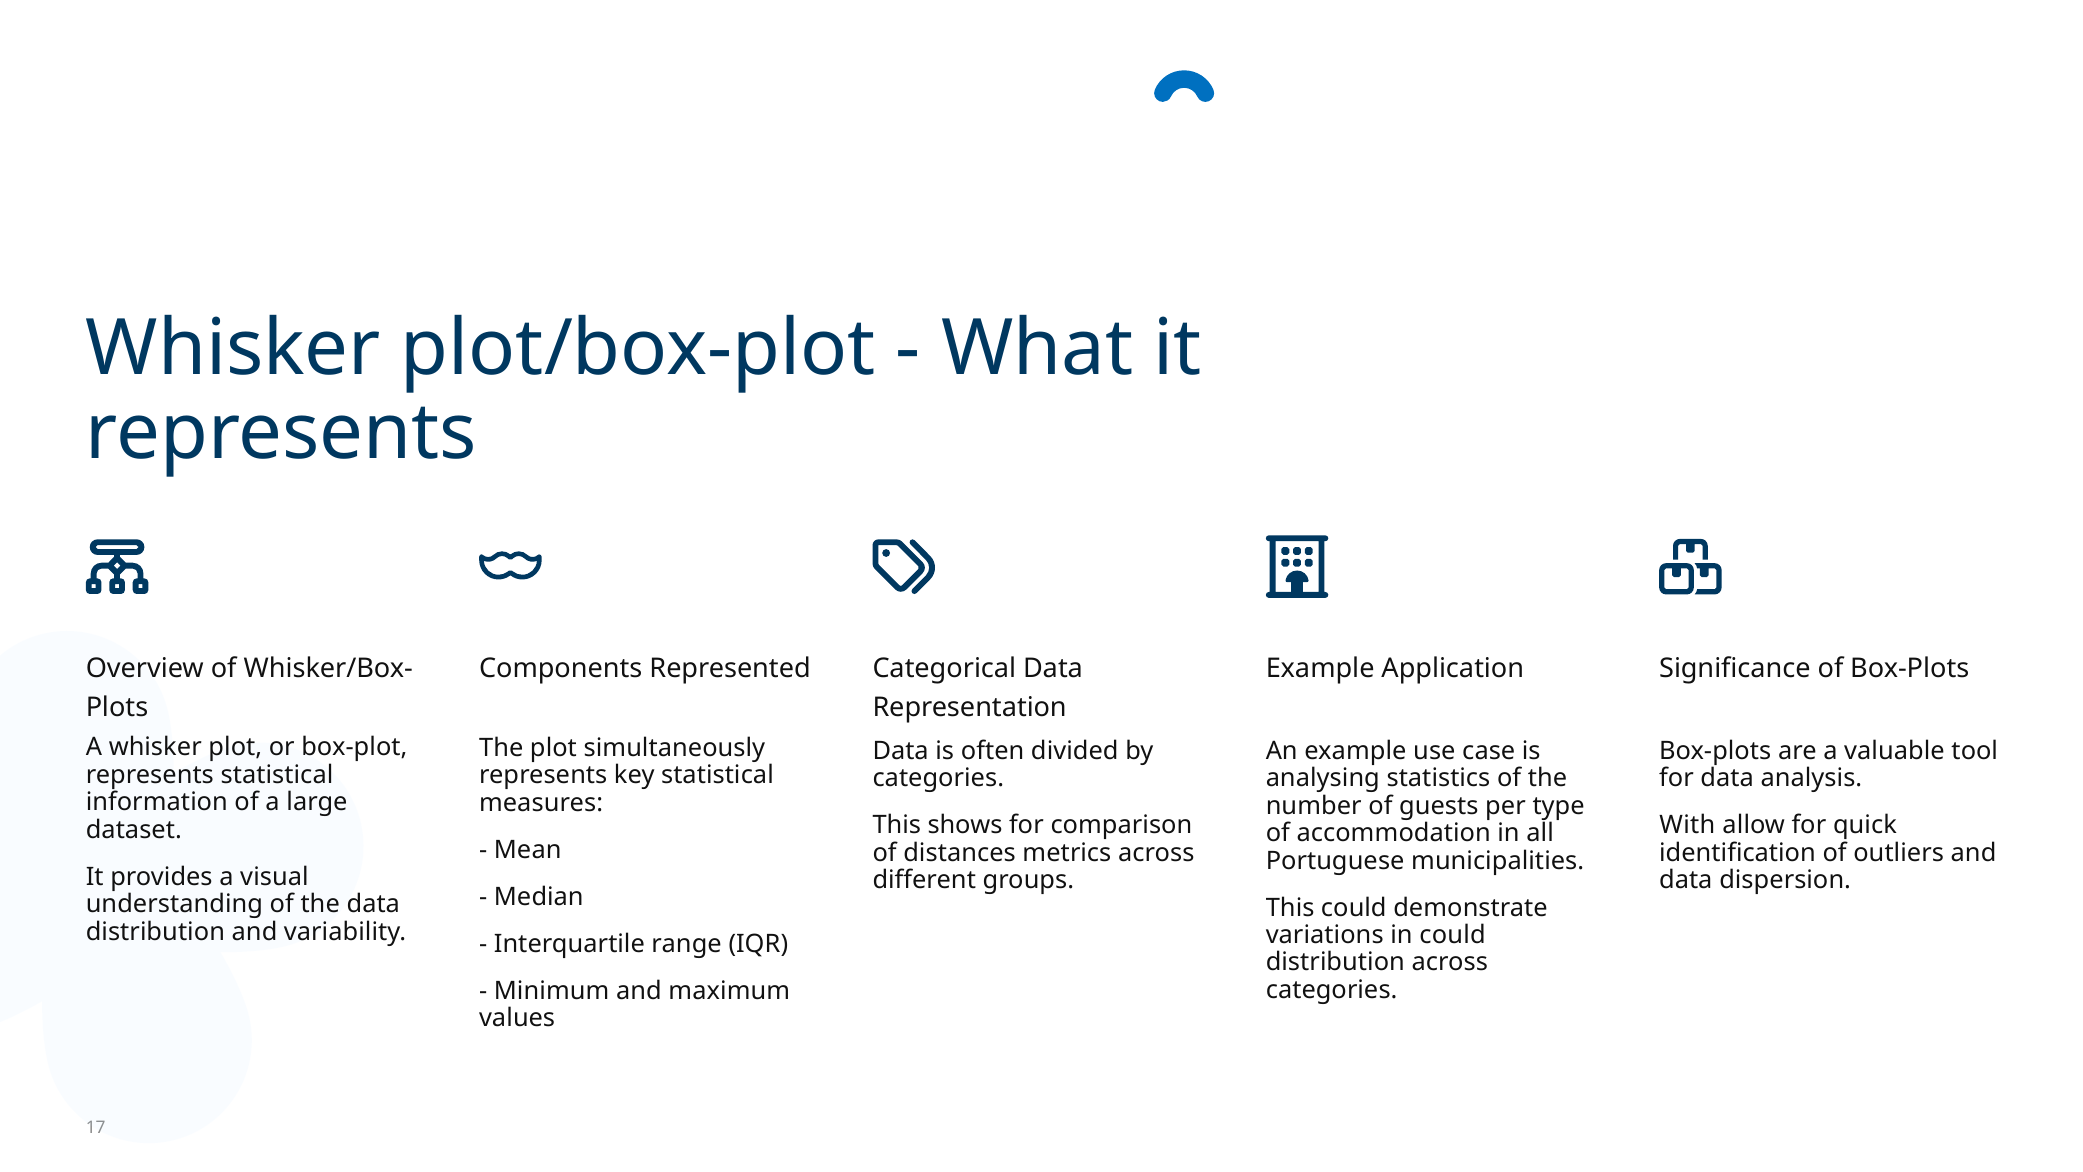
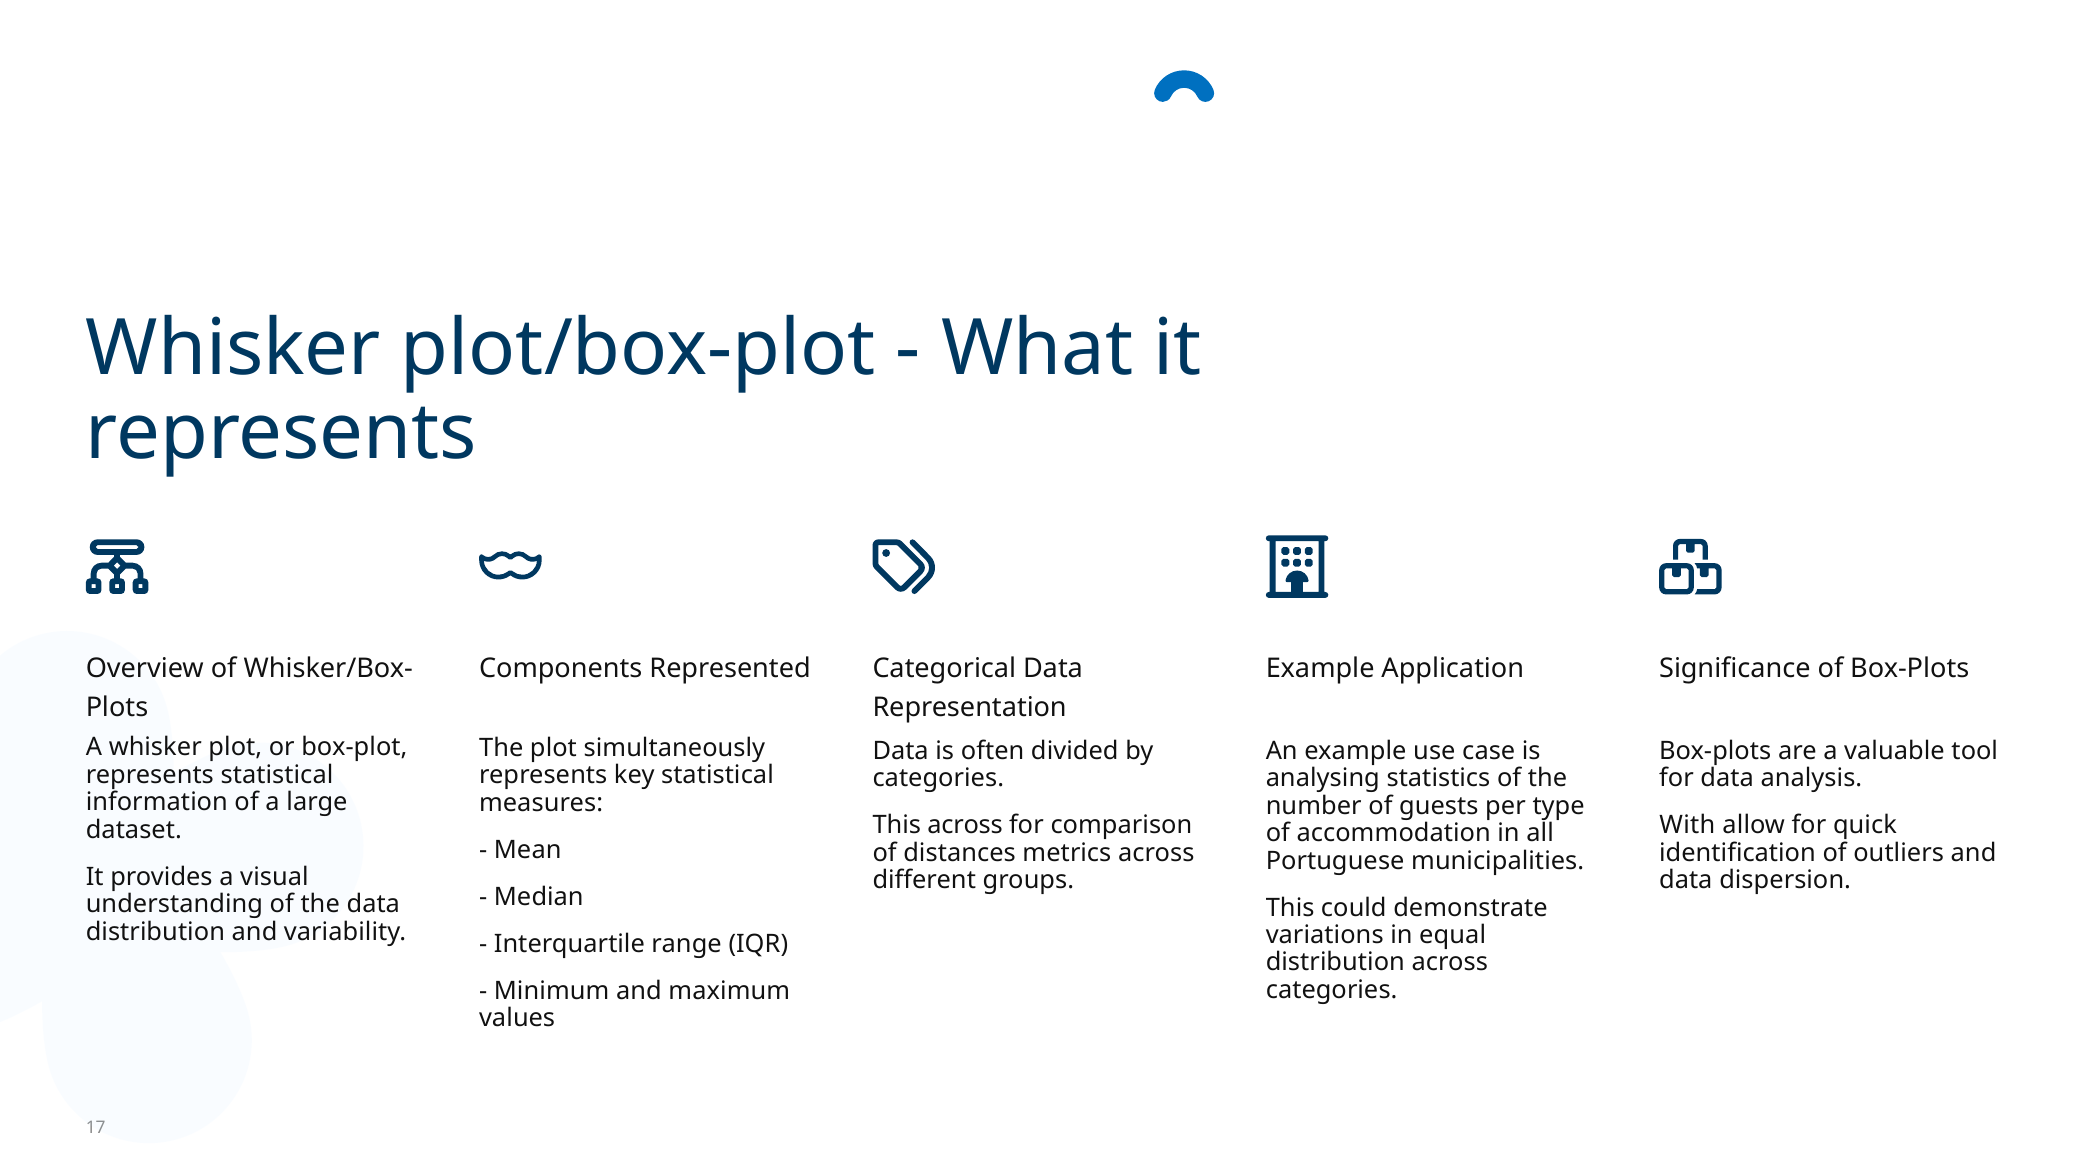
This shows: shows -> across (965, 825)
in could: could -> equal (1453, 935)
